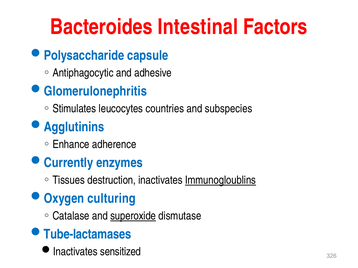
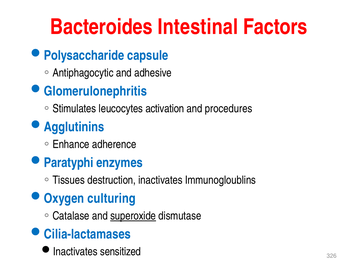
countries: countries -> activation (165, 109)
subspecies: subspecies -> procedures (229, 109)
Currently: Currently -> Paratyphi (69, 163)
Immunogloublins underline: present -> none (220, 181)
Tube-lactamases: Tube-lactamases -> Cilia-lactamases (87, 235)
